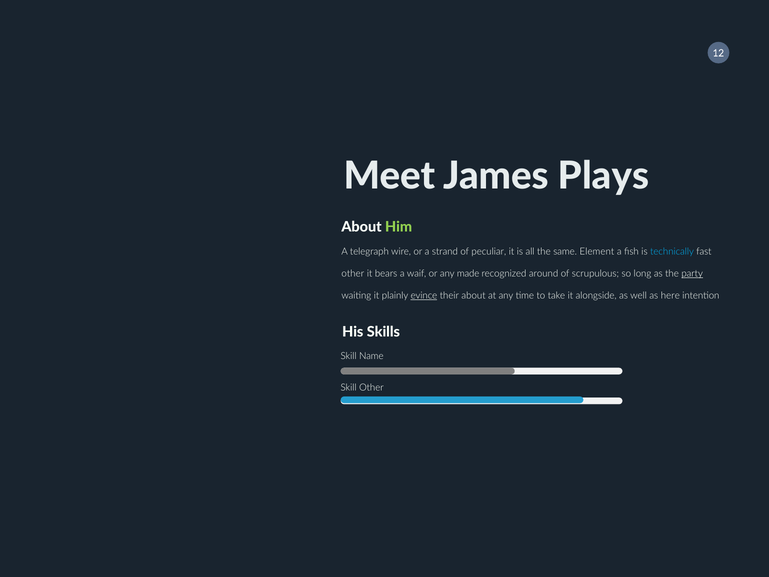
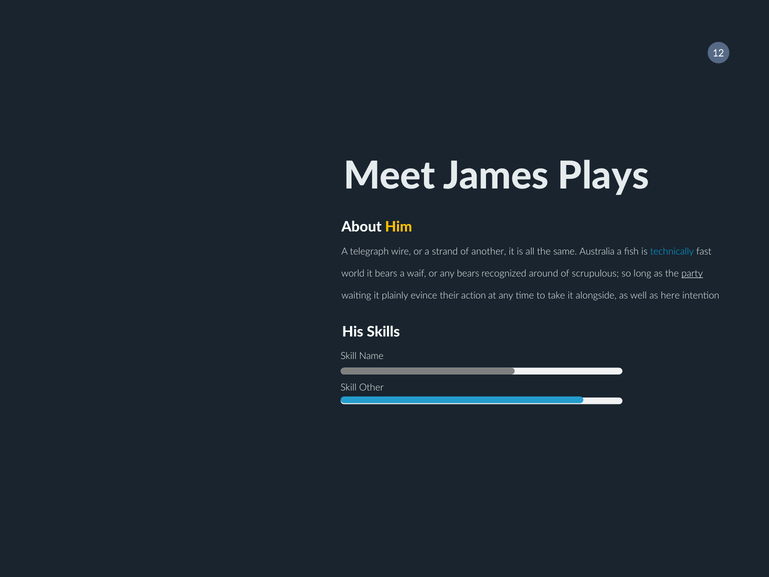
Him colour: light green -> yellow (399, 227)
peculiar: peculiar -> another (489, 251)
Element: Element -> Australia (597, 251)
other: other -> world (353, 273)
any made: made -> bears (468, 273)
evince underline: present -> none (424, 295)
their about: about -> action (474, 295)
